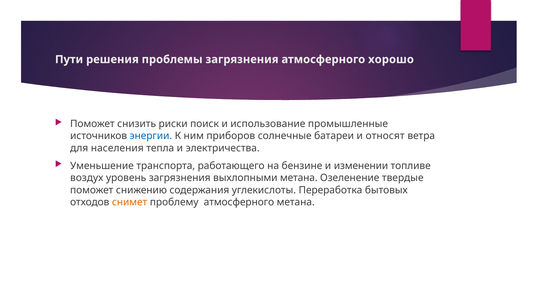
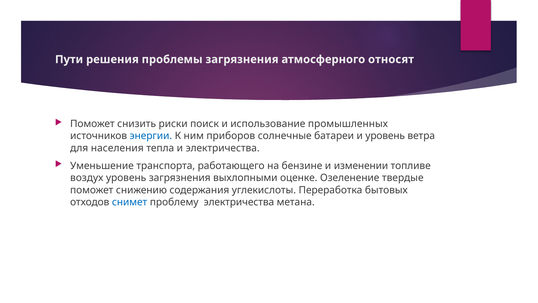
хорошо: хорошо -> относят (391, 59)
промышленные: промышленные -> промышленных (348, 124)
и относят: относят -> уровень (385, 136)
выхлопными метана: метана -> оценке (299, 178)
снимет colour: orange -> blue (130, 202)
проблему атмосферного: атмосферного -> электричества (239, 202)
